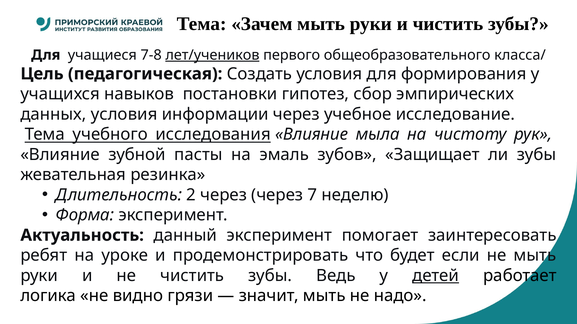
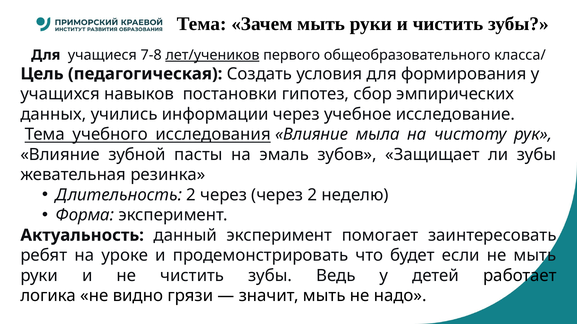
данных условия: условия -> учились (124, 114)
через 7: 7 -> 2 (312, 195)
детей underline: present -> none (436, 276)
